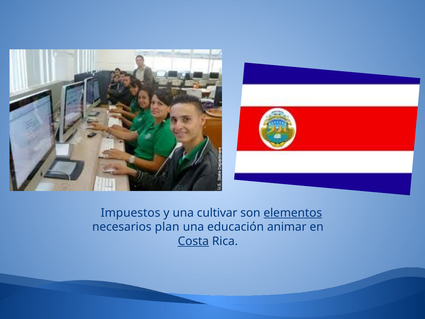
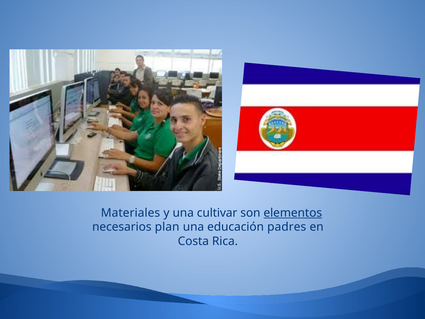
Impuestos: Impuestos -> Materiales (130, 213)
animar: animar -> padres (287, 227)
Costa underline: present -> none (193, 241)
